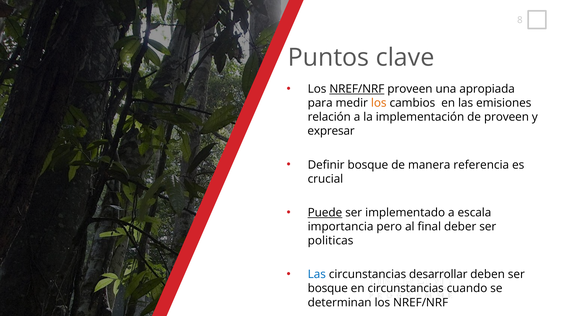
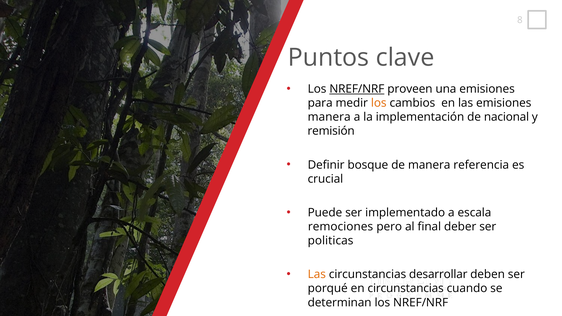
una apropiada: apropiada -> emisiones (487, 89)
relación: relación -> manera (329, 117)
de proveen: proveen -> nacional (507, 117)
expresar: expresar -> remisión (331, 131)
Puede underline: present -> none (325, 213)
importancia: importancia -> remociones (341, 227)
Las colour: blue -> orange (317, 275)
bosque: bosque -> porqué (328, 289)
